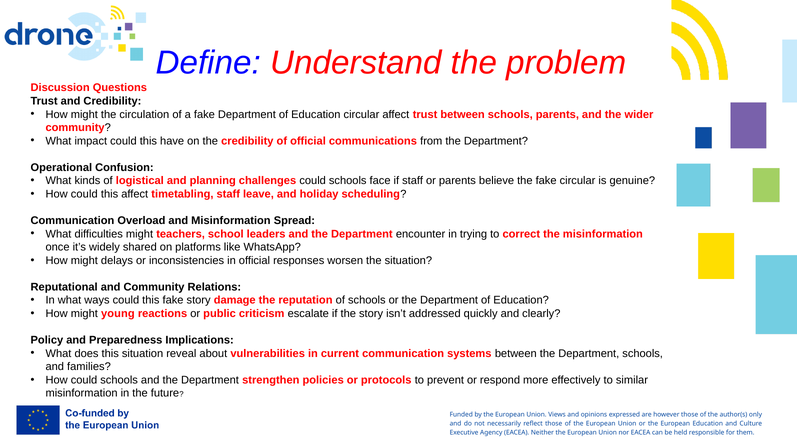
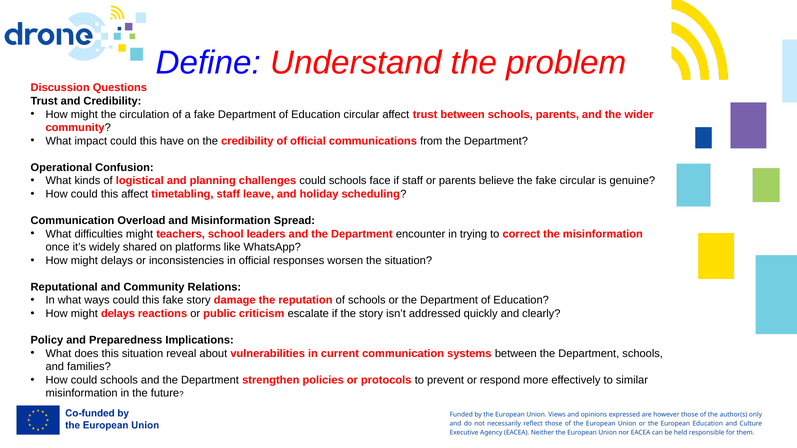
young: young -> delays (118, 314)
